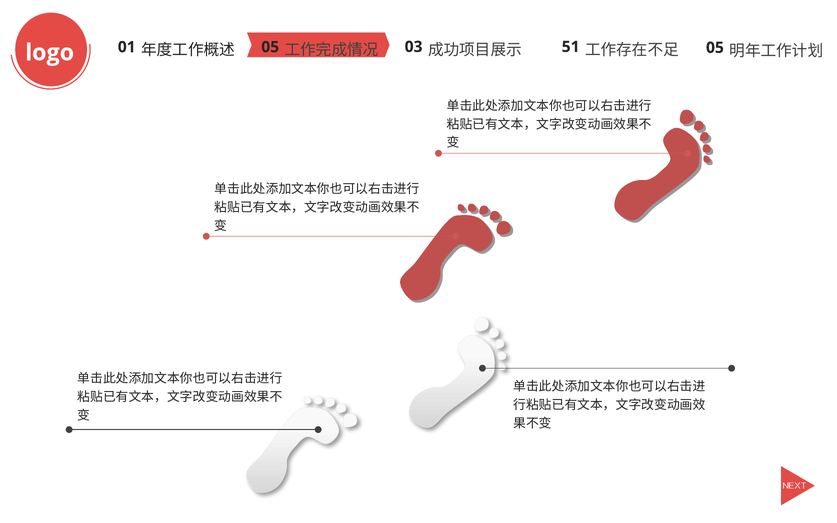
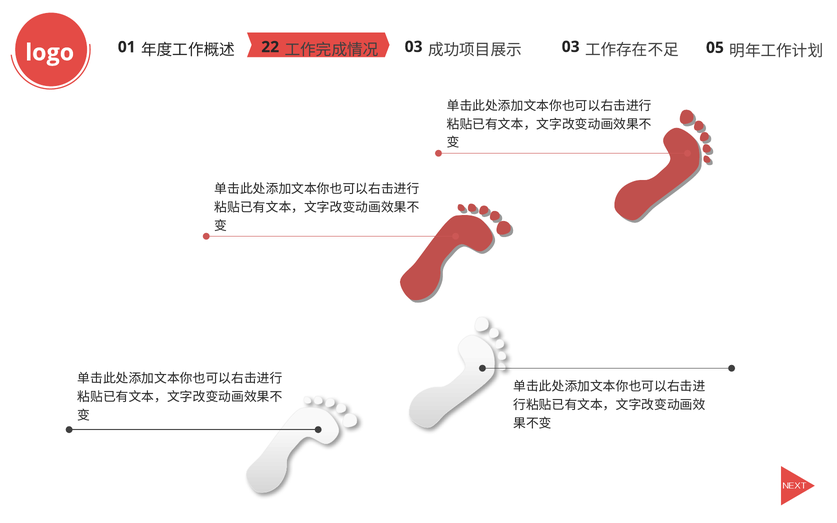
05: 05 -> 22 (270, 47)
51: 51 -> 03 (571, 47)
